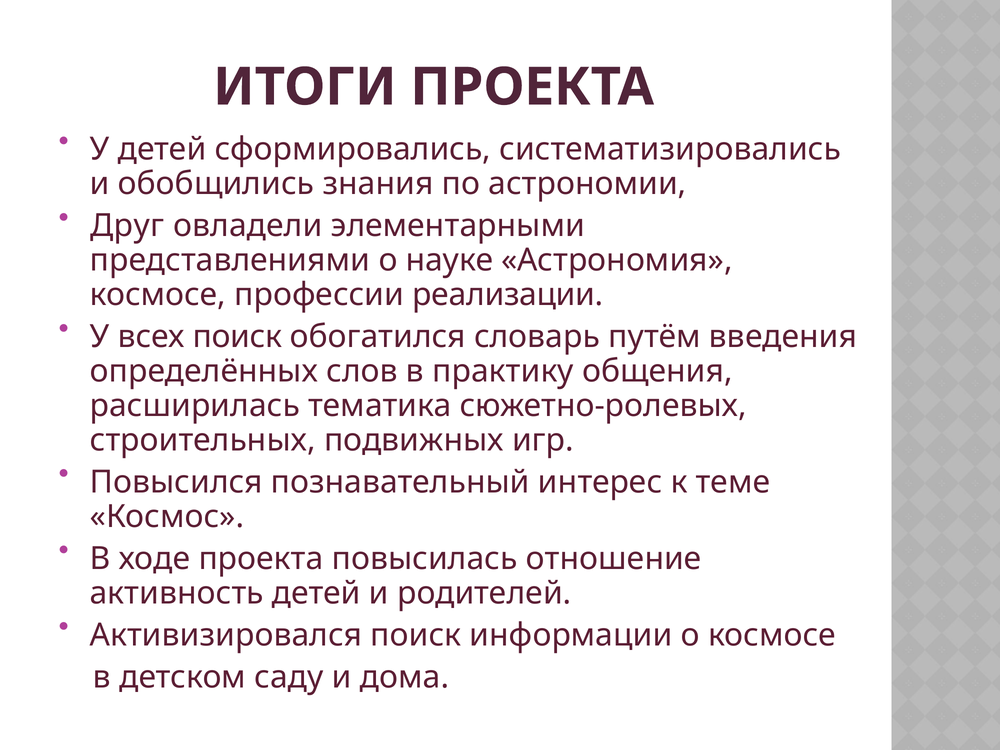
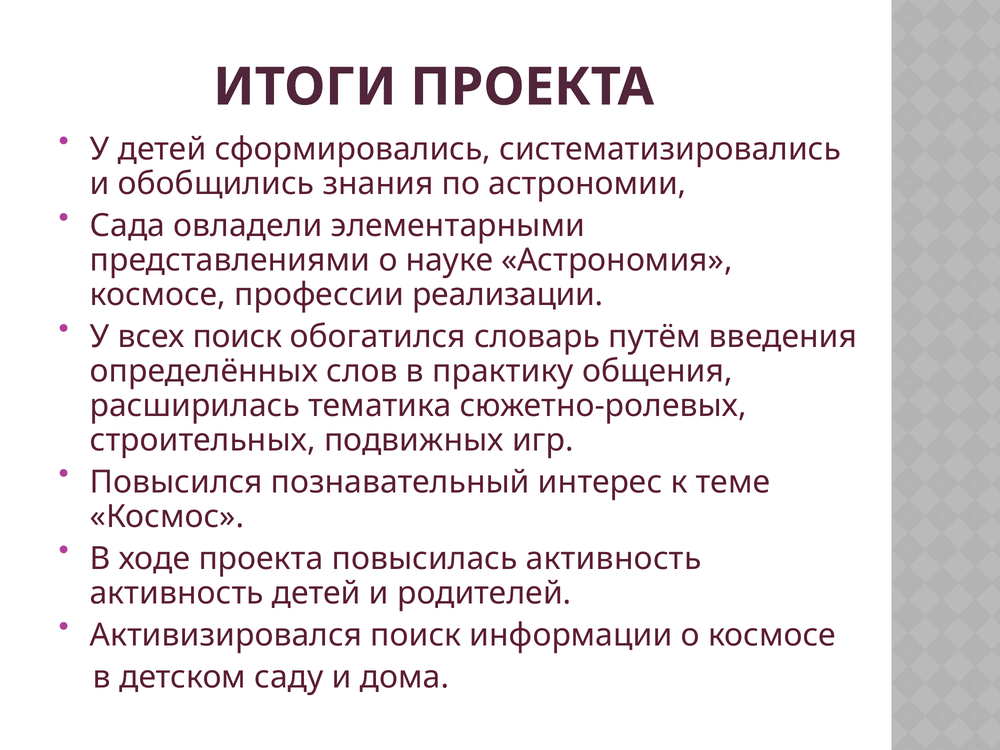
Друг: Друг -> Сада (128, 226)
повысилась отношение: отношение -> активность (614, 559)
